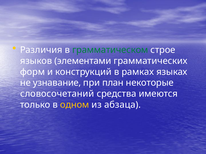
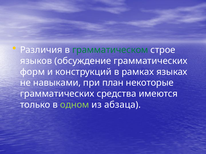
элементами: элементами -> обсуждение (83, 61)
узнавание: узнавание -> навыками (57, 83)
словосочетаний: словосочетаний -> грамматических (57, 94)
одном colour: yellow -> light green (75, 105)
